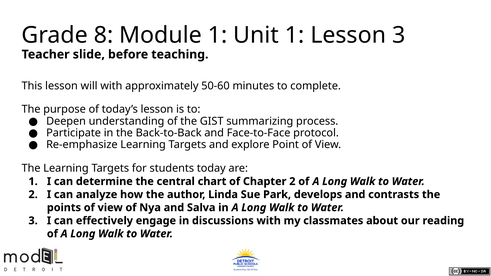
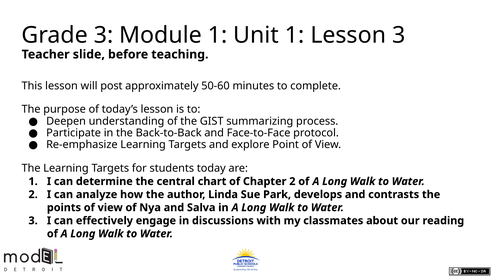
Grade 8: 8 -> 3 (104, 35)
will with: with -> post (111, 86)
